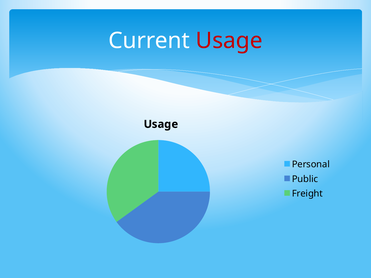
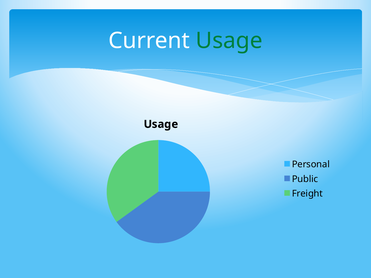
Usage colour: red -> green (229, 41)
